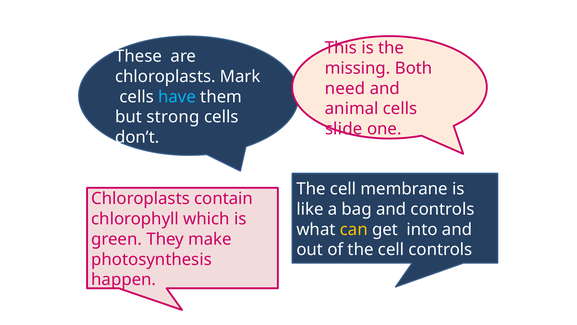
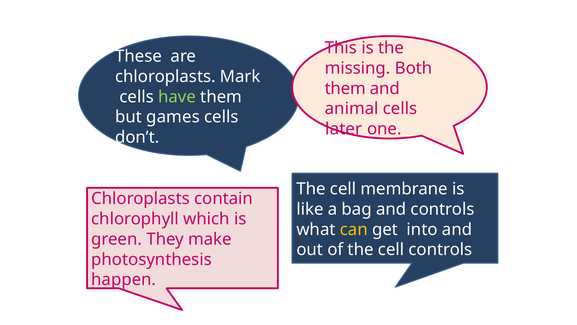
need: need -> them (345, 88)
have colour: light blue -> light green (177, 97)
strong: strong -> games (173, 117)
slide: slide -> later (344, 129)
